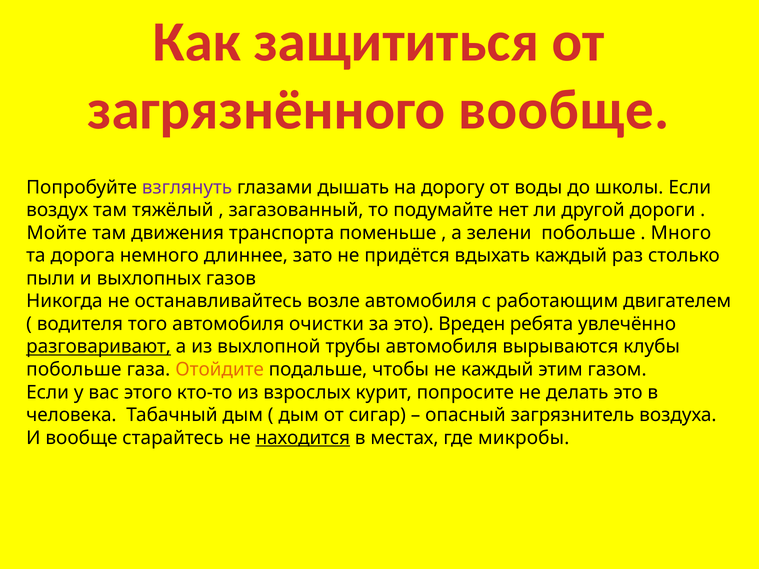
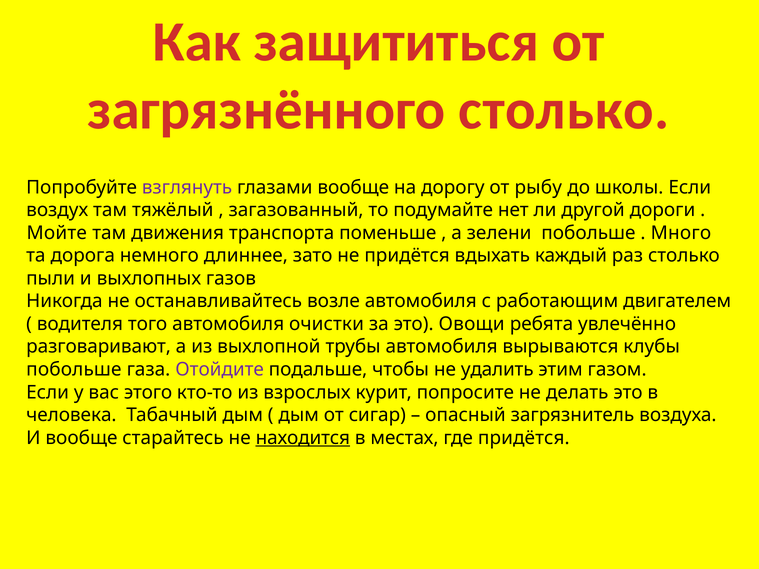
загрязнённого вообще: вообще -> столько (564, 110)
глазами дышать: дышать -> вообще (353, 187)
воды: воды -> рыбу (538, 187)
Вреден: Вреден -> Овощи (472, 324)
разговаривают underline: present -> none (99, 347)
Отойдите colour: orange -> purple (220, 370)
не каждый: каждый -> удалить (497, 370)
где микробы: микробы -> придётся (524, 438)
